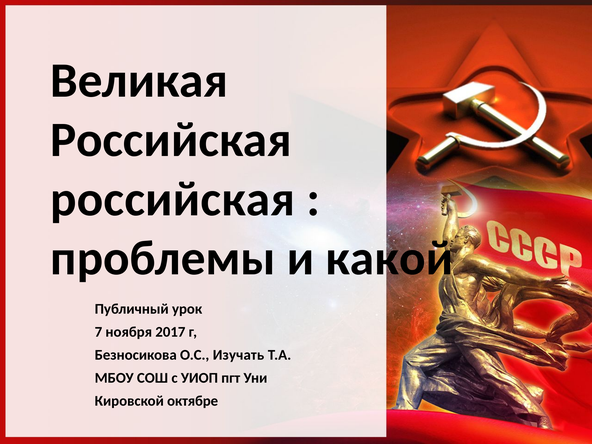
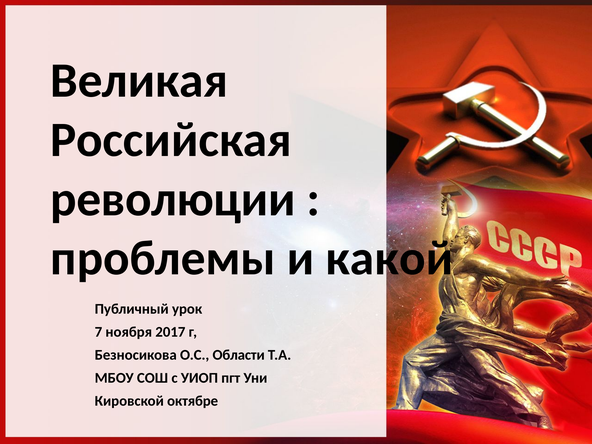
российская: российская -> революции (173, 199)
Изучать: Изучать -> Области (239, 355)
